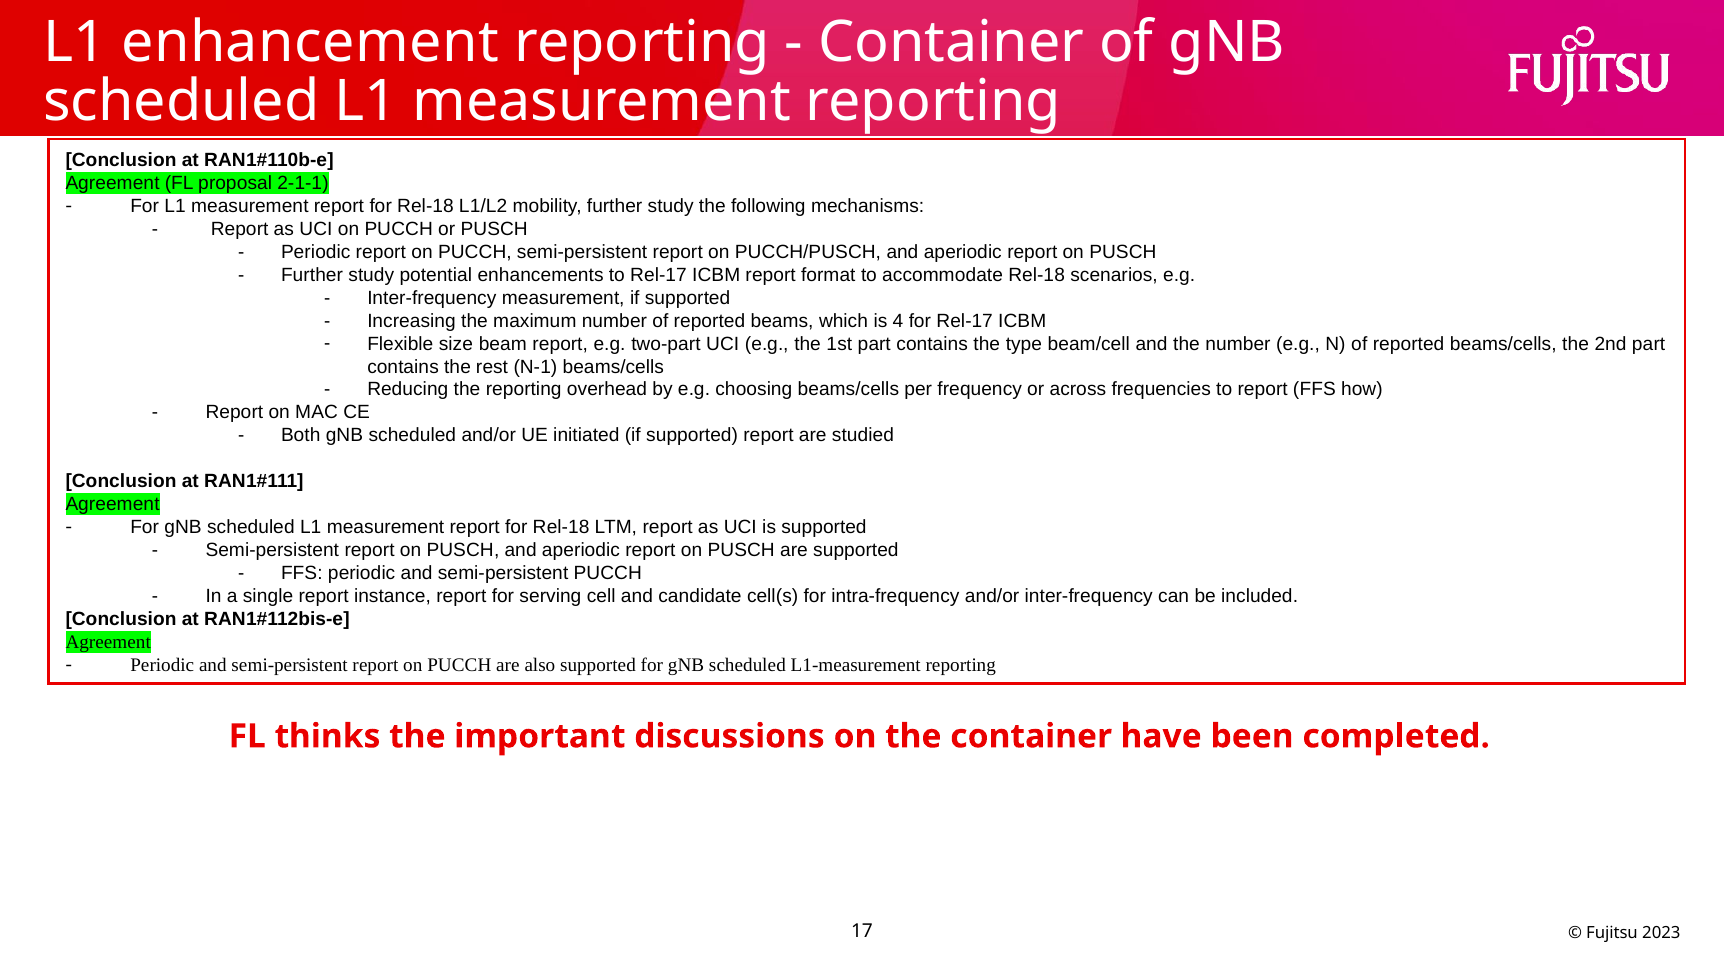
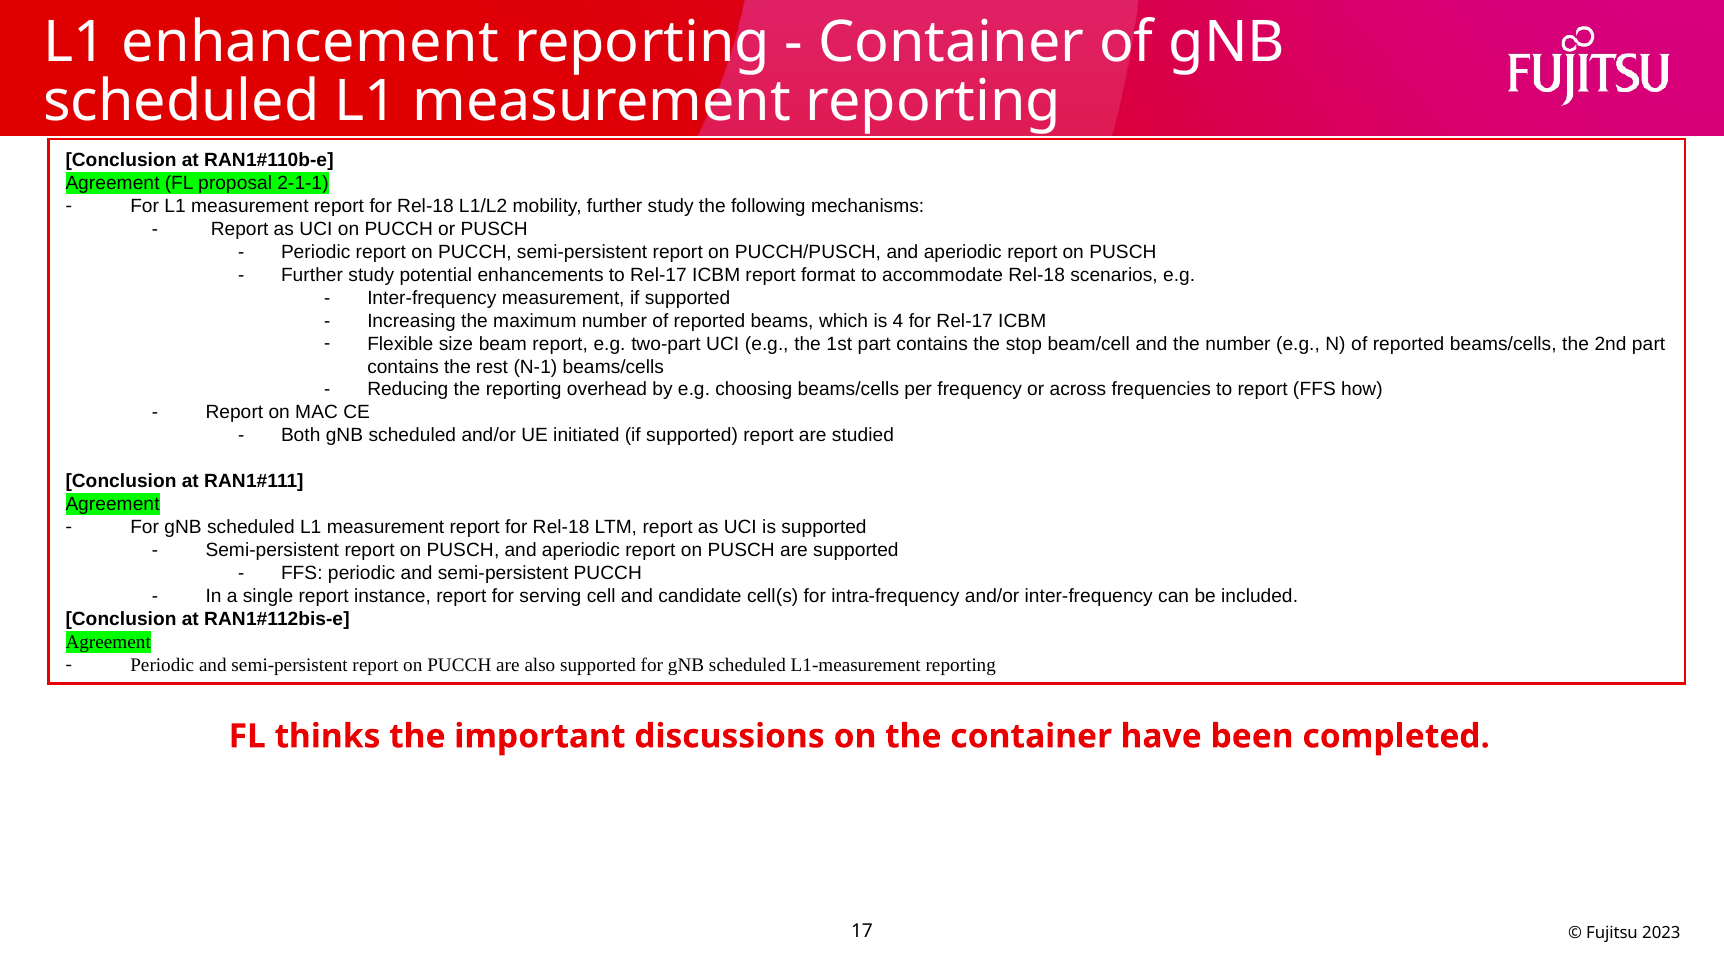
type: type -> stop (1024, 344)
